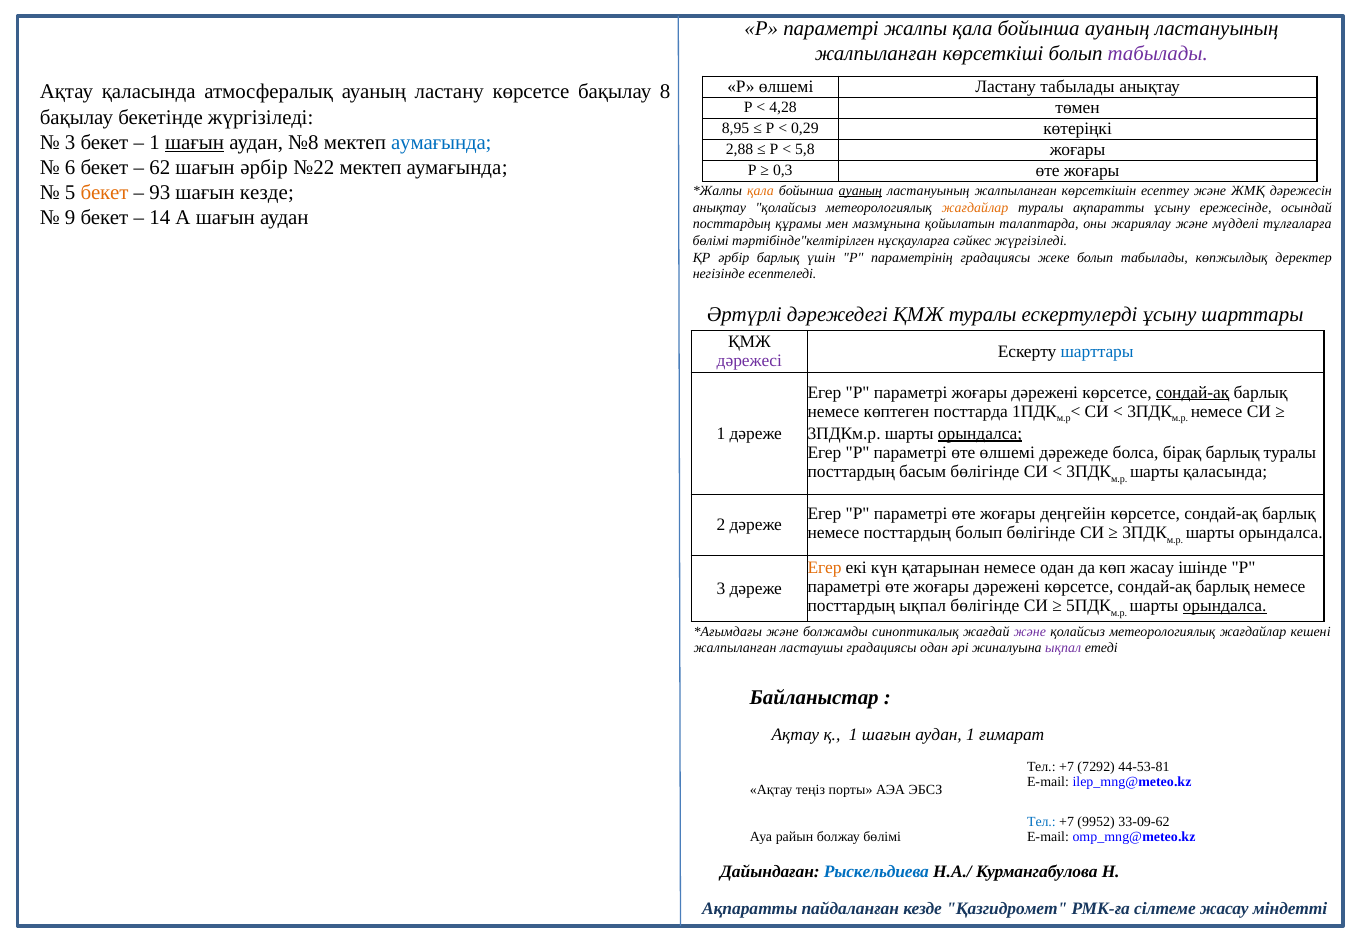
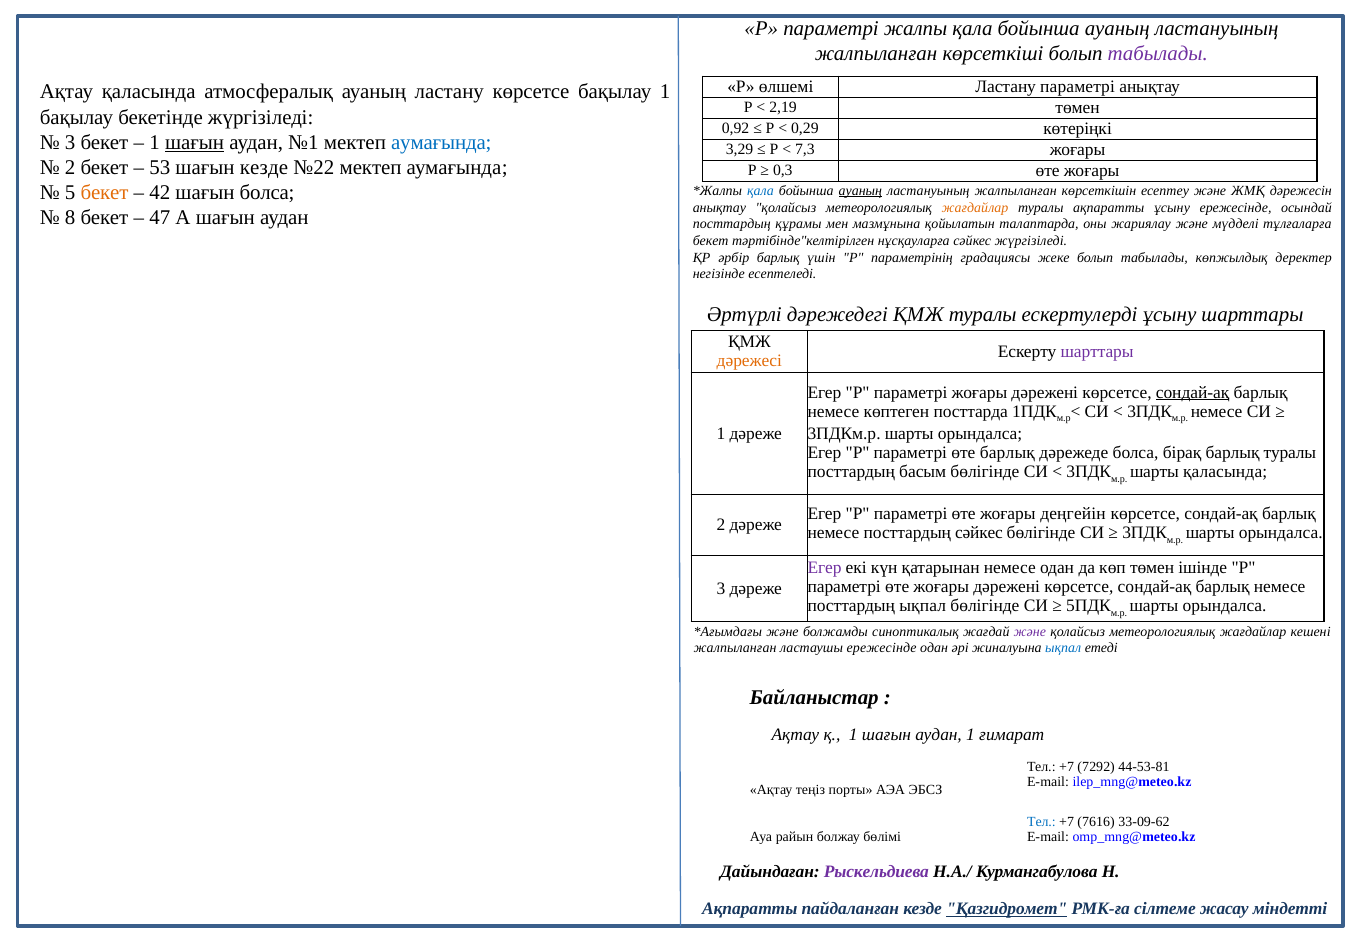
Ластану табылады: табылады -> параметрі (1078, 87)
бақылау 8: 8 -> 1 (665, 92)
4,28: 4,28 -> 2,19 (783, 108)
8,95: 8,95 -> 0,92 (736, 129)
№8: №8 -> №1 (303, 142)
2,88: 2,88 -> 3,29 (740, 150)
5,8: 5,8 -> 7,3 (805, 150)
6: 6 -> 2 (70, 167)
62: 62 -> 53 (160, 167)
шағын әрбір: әрбір -> кезде (264, 167)
93: 93 -> 42 (160, 193)
шағын кезде: кезде -> болса (267, 193)
қала colour: orange -> blue (760, 191)
9: 9 -> 8 (70, 218)
14: 14 -> 47 (160, 218)
бөлімі: бөлімі -> бекет (711, 241)
шарттары colour: blue -> purple (1097, 352)
дәрежесі colour: purple -> orange (749, 361)
орындалса underline: present -> none (980, 434)
өте өлшемі: өлшемі -> барлық (1007, 453)
посттардың болып: болып -> сәйкес (979, 533)
Егер colour: orange -> purple (825, 568)
көп жасау: жасау -> төмен (1152, 568)
орындалса underline: present -> none (1225, 606)
ластаушы градациясы: градациясы -> ережесінде (882, 648)
ықпал colour: purple -> blue (1063, 648)
9952: 9952 -> 7616 (1096, 822)
Рыскельдиева colour: blue -> purple (876, 872)
Қазгидромет underline: none -> present (1007, 909)
